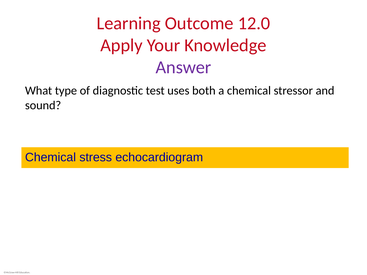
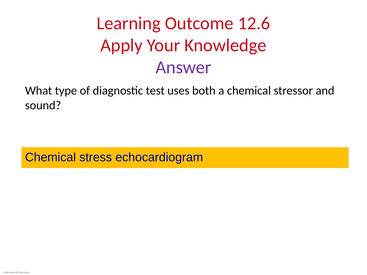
12.0: 12.0 -> 12.6 (254, 23)
